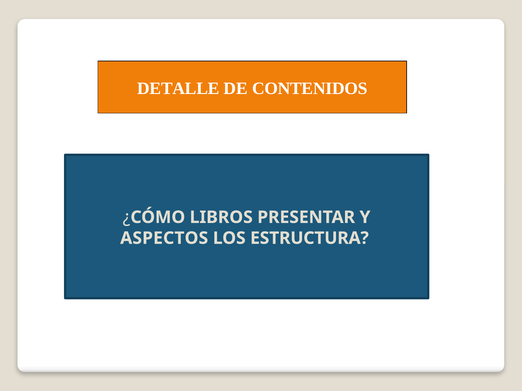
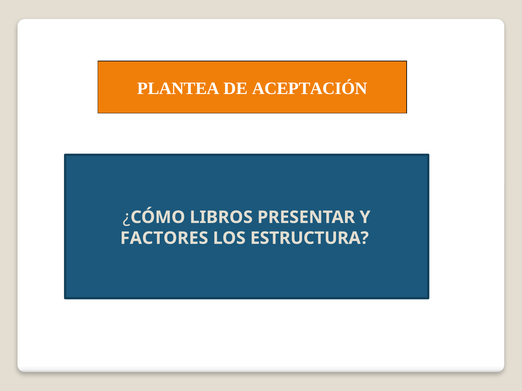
DETALLE: DETALLE -> PLANTEA (178, 88)
CONTENIDOS: CONTENIDOS -> ACEPTACIÓN (310, 88)
ASPECTOS: ASPECTOS -> FACTORES (164, 238)
